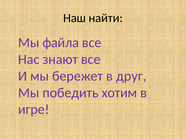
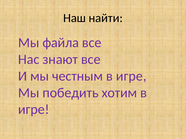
бережет: бережет -> честным (78, 76)
друг: друг -> игре (131, 76)
